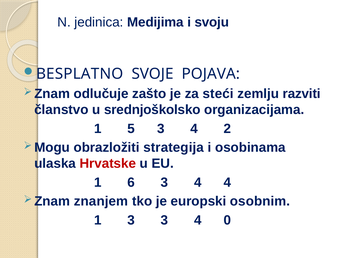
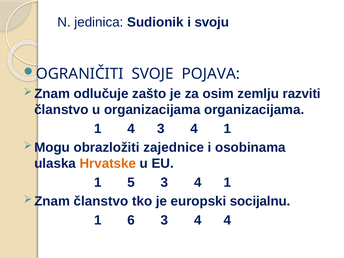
Medijima: Medijima -> Sudionik (155, 22)
BESPLATNO: BESPLATNO -> OGRANIČITI (80, 74)
steći: steći -> osim (218, 94)
u srednjoškolsko: srednjoškolsko -> organizacijama (152, 110)
1 5: 5 -> 4 (131, 129)
2: 2 -> 1 (227, 129)
strategija: strategija -> zajednice (174, 147)
Hrvatske colour: red -> orange (108, 164)
6: 6 -> 5 (131, 182)
4: 4 -> 1 (227, 182)
znanjem: znanjem -> članstvo (101, 201)
osobnim: osobnim -> socijalnu (260, 201)
1 3: 3 -> 6 (131, 220)
4 0: 0 -> 4 (227, 220)
